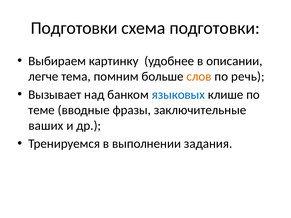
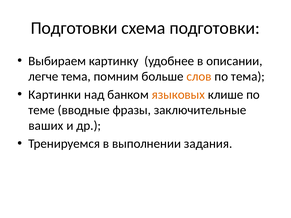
по речь: речь -> тема (248, 77)
Вызывает: Вызывает -> Картинки (55, 95)
языковых colour: blue -> orange (178, 95)
